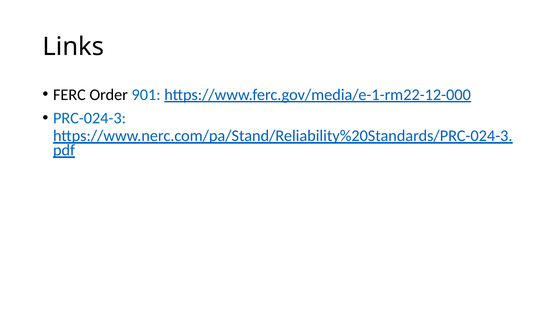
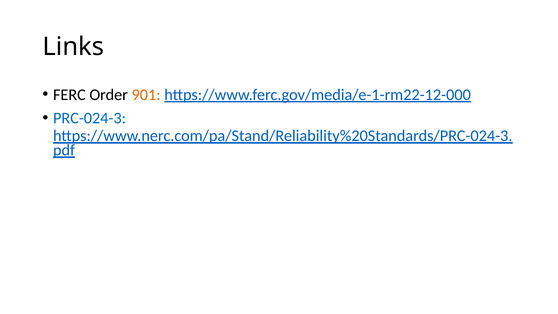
901 colour: blue -> orange (146, 95)
